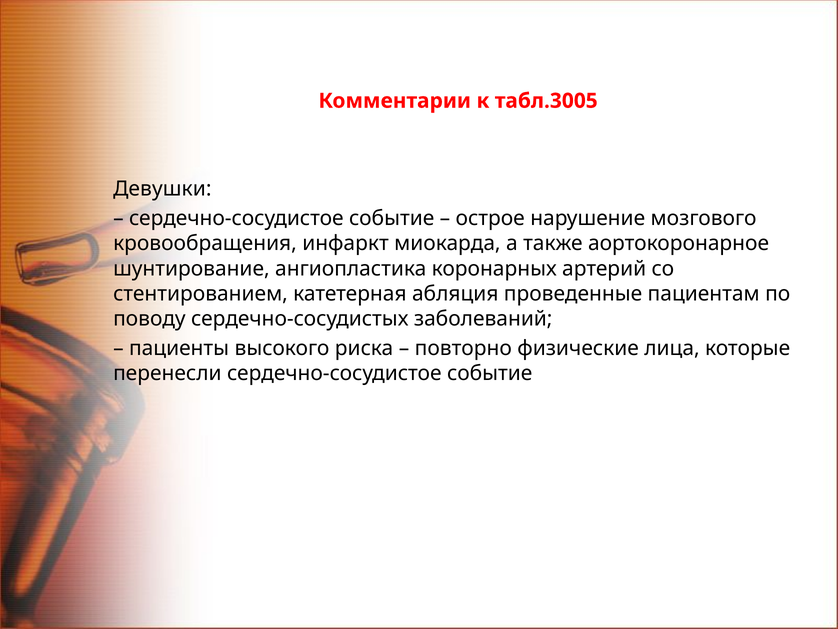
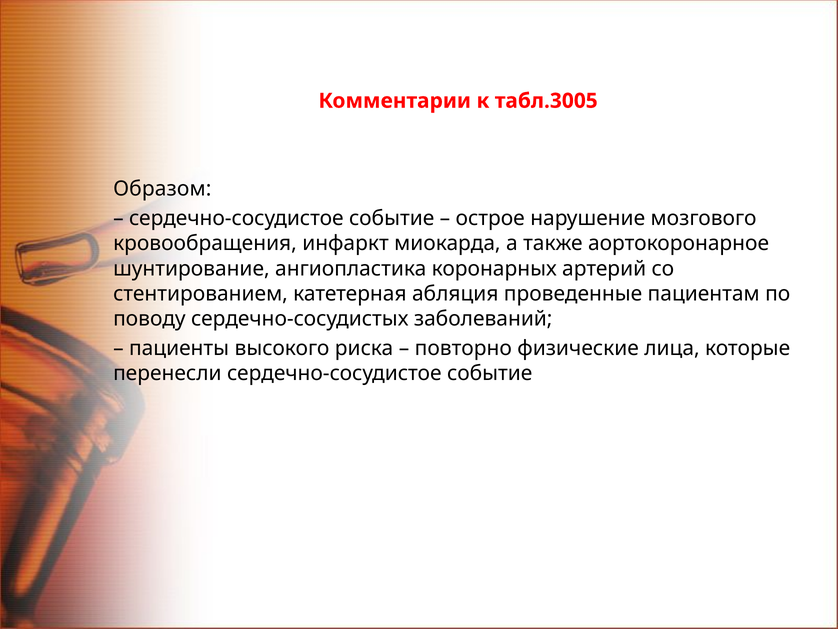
Девушки: Девушки -> Образом (162, 189)
